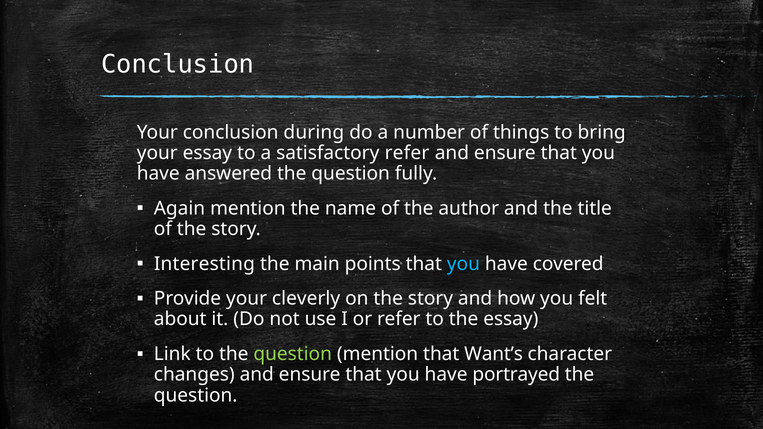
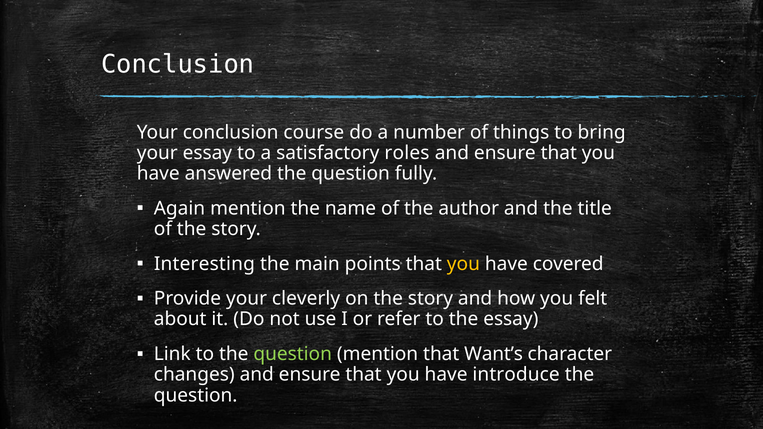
during: during -> course (314, 132)
satisfactory refer: refer -> roles (407, 153)
you colour: light blue -> yellow (463, 264)
portrayed: portrayed -> introduce (516, 375)
